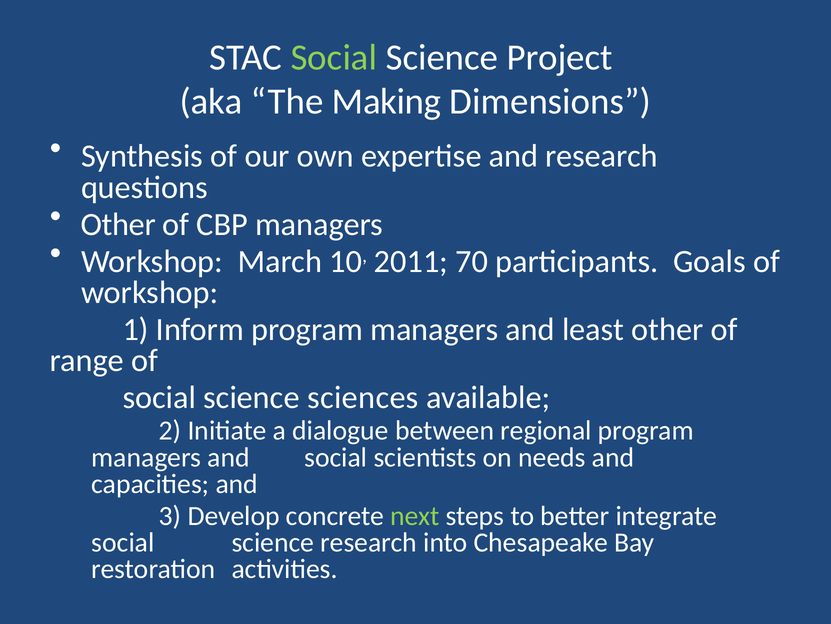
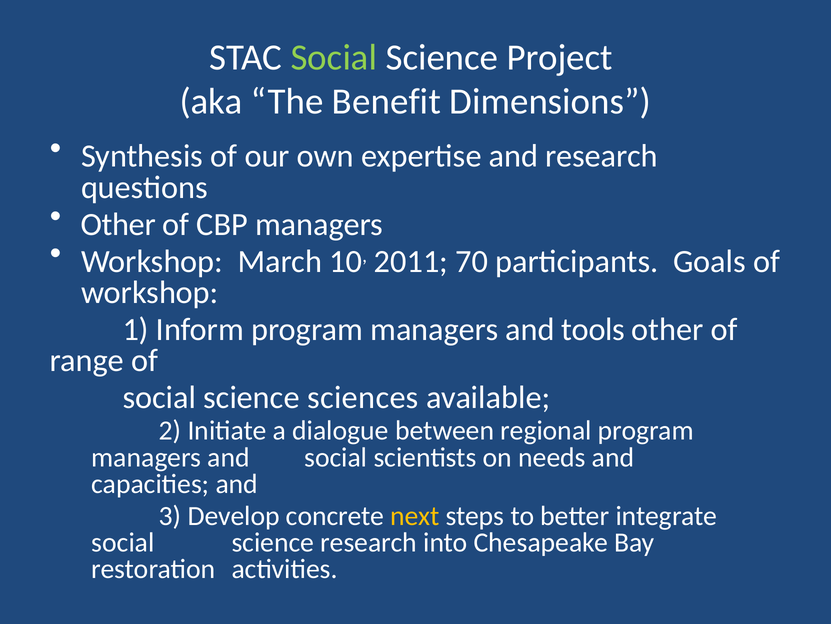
Making: Making -> Benefit (386, 102)
least: least -> tools (593, 329)
next colour: light green -> yellow (415, 515)
